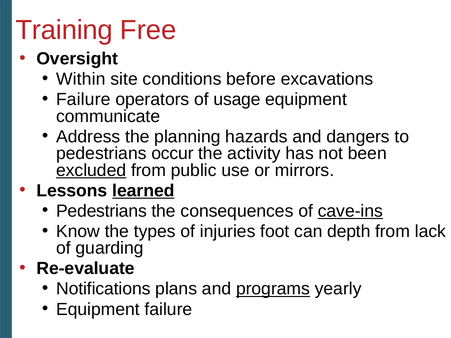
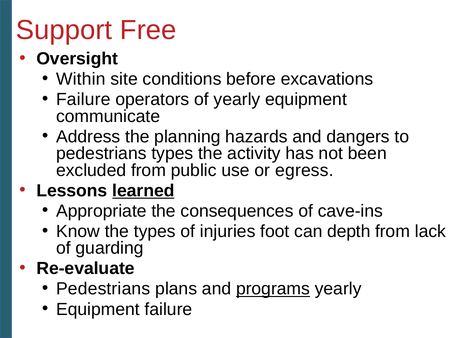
Training: Training -> Support (64, 30)
of usage: usage -> yearly (237, 99)
pedestrians occur: occur -> types (172, 154)
excluded underline: present -> none (91, 170)
mirrors: mirrors -> egress (304, 170)
Pedestrians: Pedestrians -> Appropriate (101, 211)
cave-ins underline: present -> none (350, 211)
Notifications: Notifications -> Pedestrians (103, 289)
